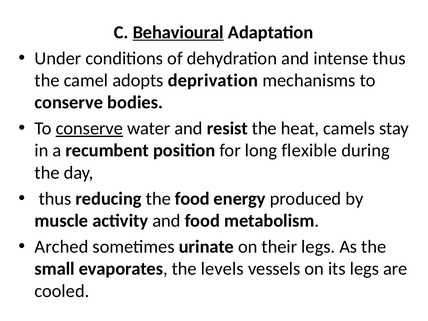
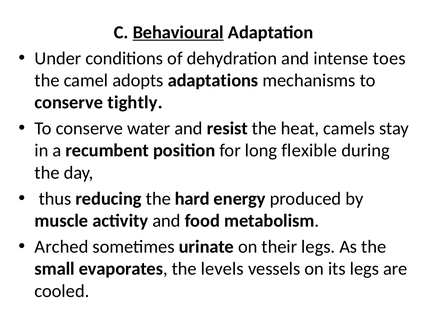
intense thus: thus -> toes (389, 58)
deprivation: deprivation -> adaptations (213, 80)
bodies: bodies -> tightly (135, 103)
conserve underline: present -> none (89, 128)
the food: food -> hard (192, 199)
